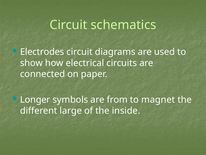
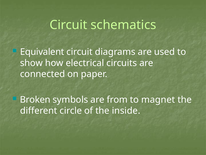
Electrodes: Electrodes -> Equivalent (42, 52)
Longer: Longer -> Broken (35, 99)
large: large -> circle (71, 110)
